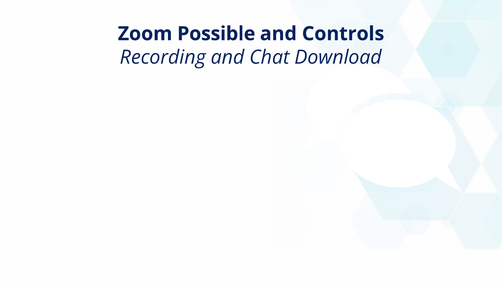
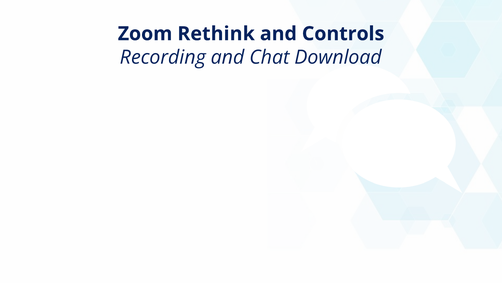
Possible: Possible -> Rethink (216, 34)
